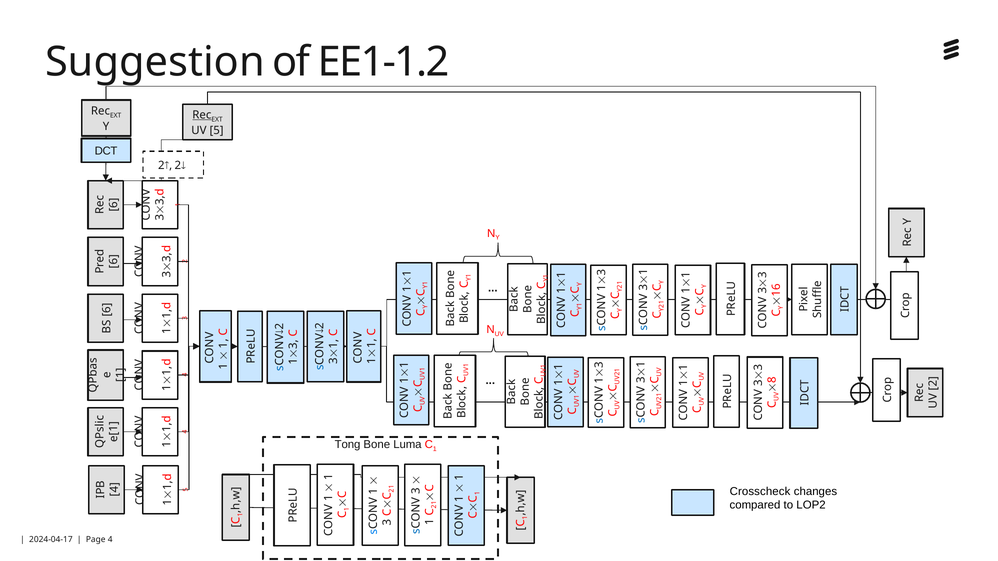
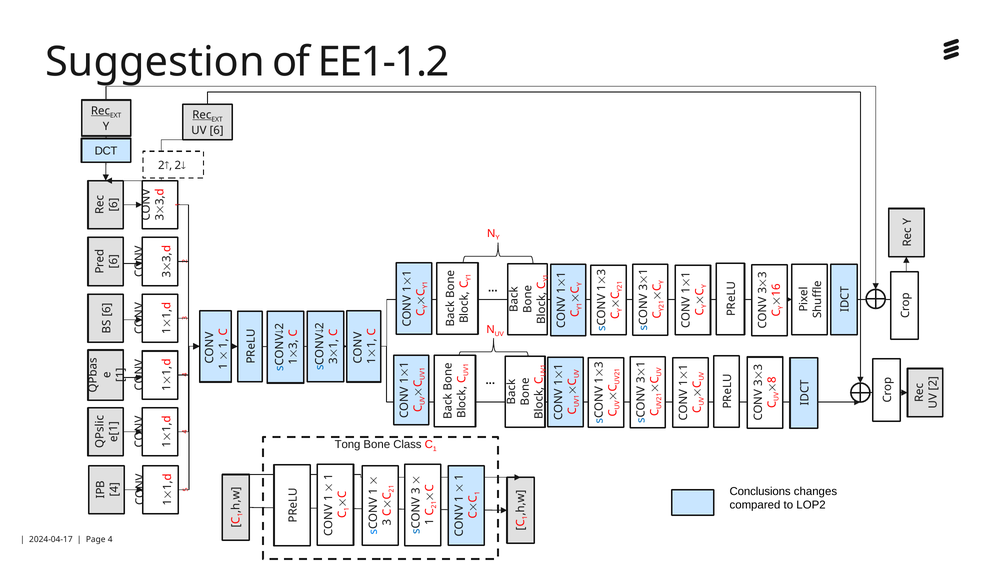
Rec underline: none -> present (100, 111)
UV 5: 5 -> 6 (217, 131)
Luma: Luma -> Class (407, 445)
Crosscheck: Crosscheck -> Conclusions (760, 492)
